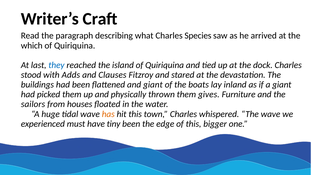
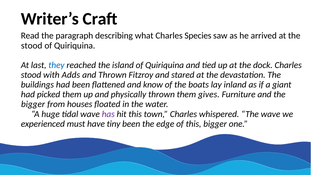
which: which -> stood (32, 46)
and Clauses: Clauses -> Thrown (112, 75)
and giant: giant -> know (153, 85)
sailors: sailors -> bigger (33, 104)
has colour: orange -> purple (108, 114)
